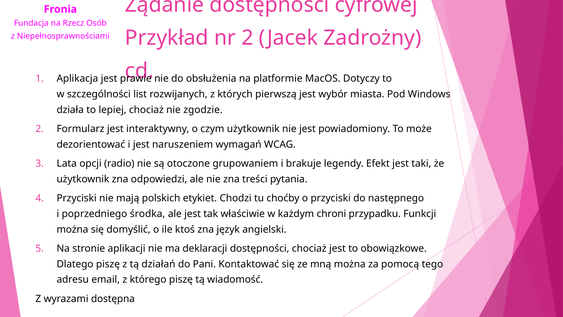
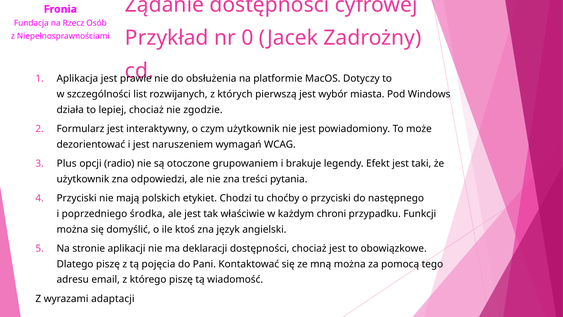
nr 2: 2 -> 0 (247, 38)
Lata: Lata -> Plus (67, 163)
działań: działań -> pojęcia (158, 264)
dostępna: dostępna -> adaptacji (113, 298)
